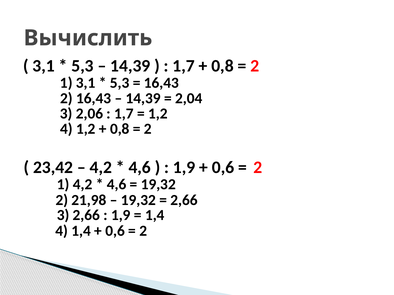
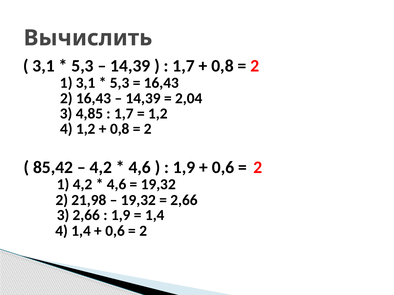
2,06: 2,06 -> 4,85 (89, 114)
23,42: 23,42 -> 85,42 (53, 168)
